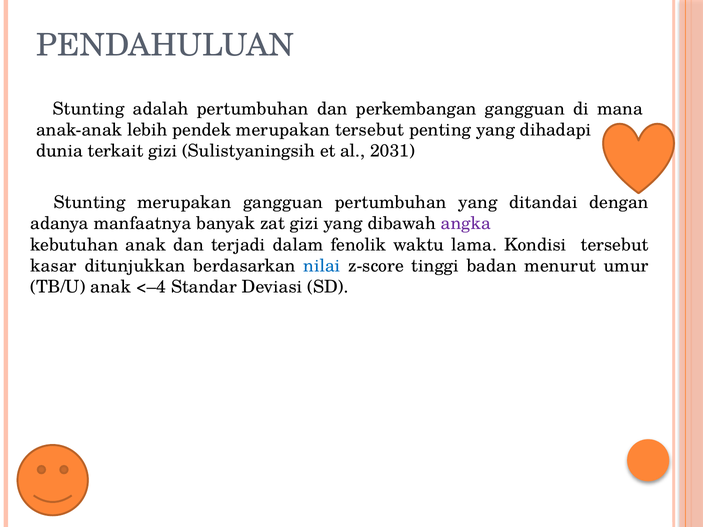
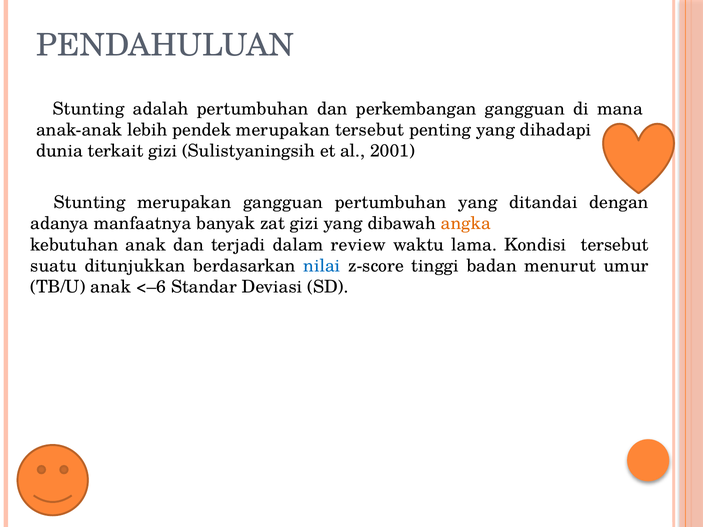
2031: 2031 -> 2001 (393, 151)
angka colour: purple -> orange (466, 224)
fenolik: fenolik -> review (358, 245)
kasar: kasar -> suatu (54, 266)
<–4: <–4 -> <–6 (151, 287)
